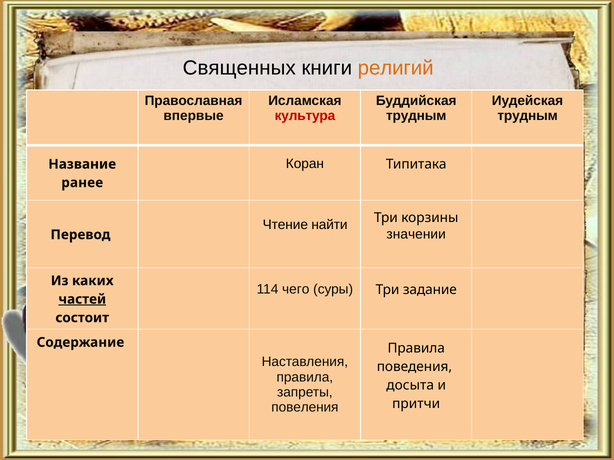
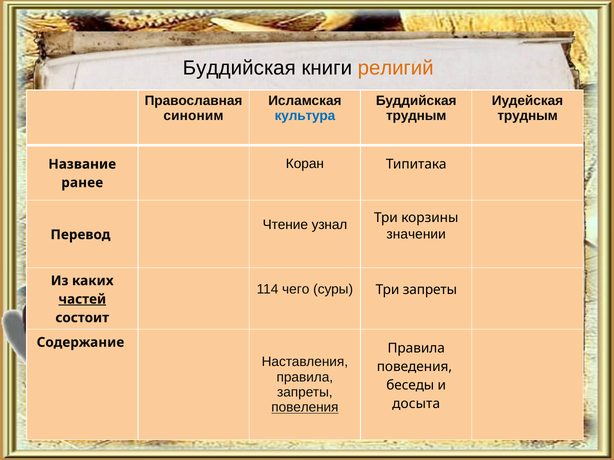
Священных: Священных -> Буддийская (239, 68)
впервые: впервые -> синоним (193, 116)
культура colour: red -> blue (305, 116)
найти: найти -> узнал (329, 225)
Три задание: задание -> запреты (430, 290)
досыта: досыта -> беседы (410, 386)
притчи: притчи -> досыта (416, 404)
повеления underline: none -> present (305, 408)
